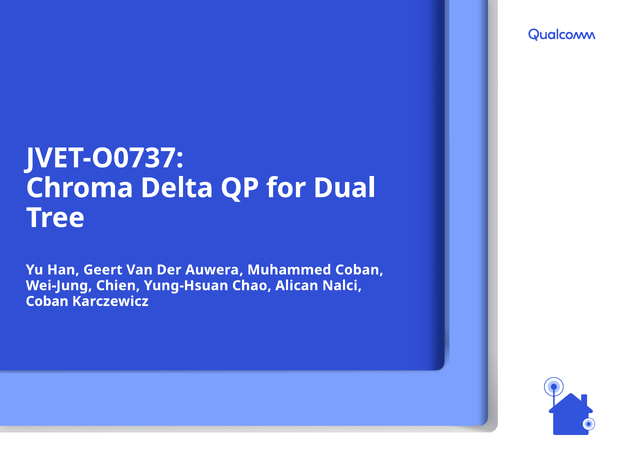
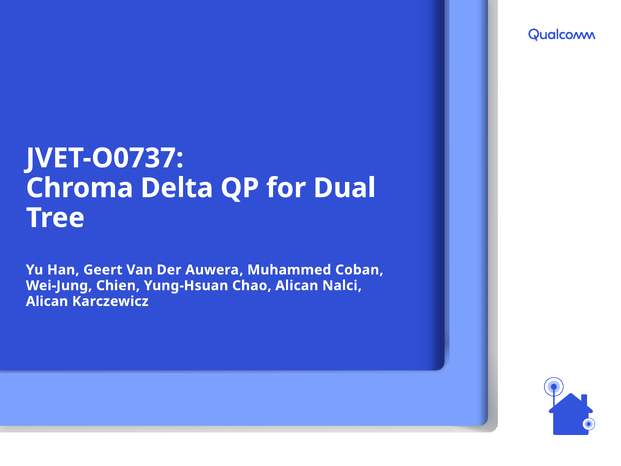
Coban: Coban -> Alican (47, 301)
